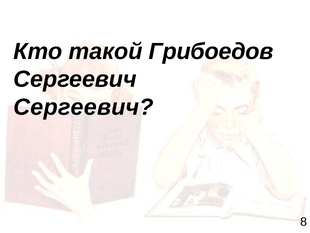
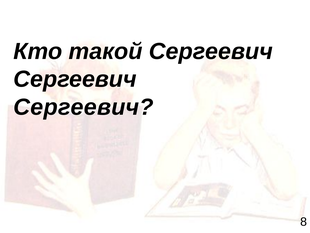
такой Грибоедов: Грибоедов -> Сергеевич (211, 51)
